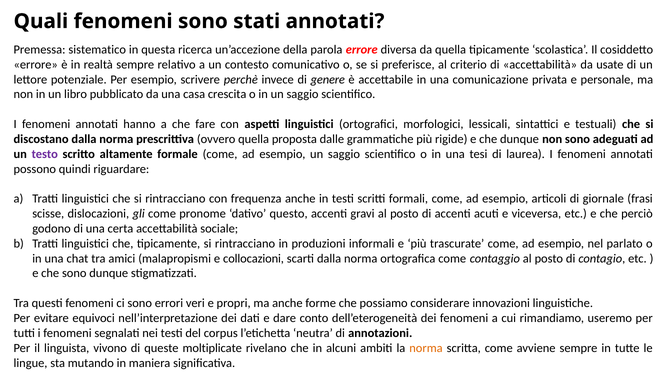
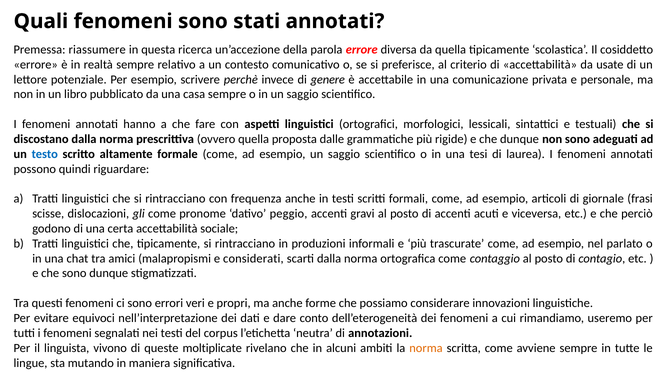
sistematico: sistematico -> riassumere (97, 50)
casa crescita: crescita -> sempre (227, 94)
testo colour: purple -> blue (45, 154)
questo: questo -> peggio (289, 214)
collocazioni: collocazioni -> considerati (253, 259)
